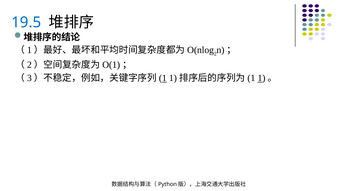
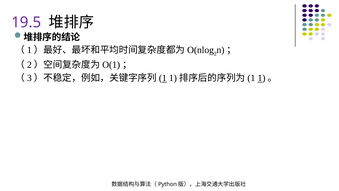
19.5 colour: blue -> purple (26, 22)
